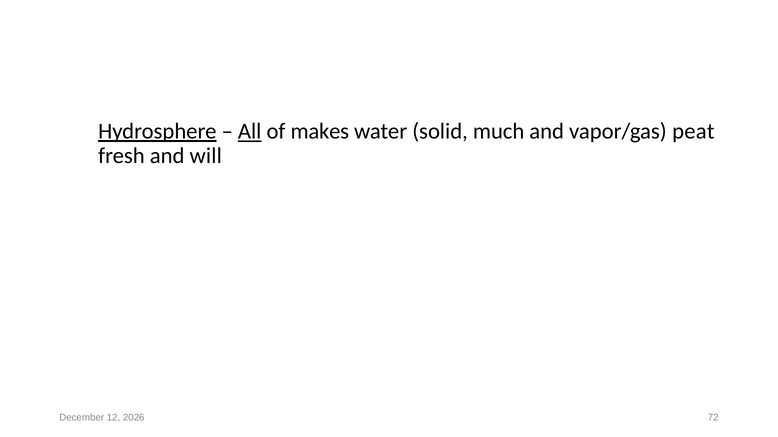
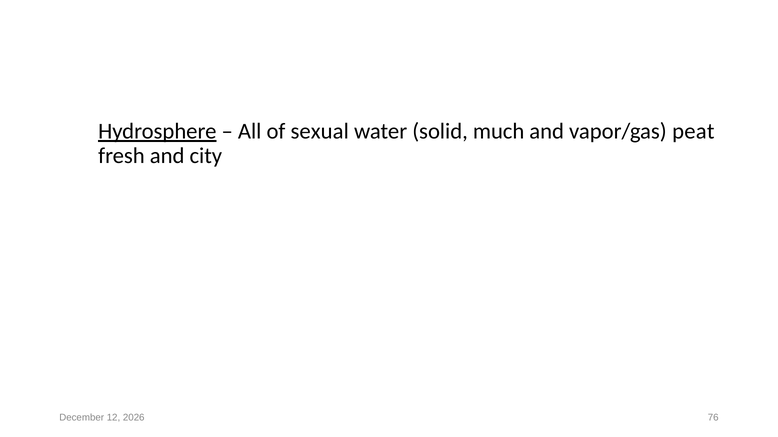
All underline: present -> none (250, 132)
makes: makes -> sexual (320, 132)
will: will -> city (206, 156)
72: 72 -> 76 (713, 418)
